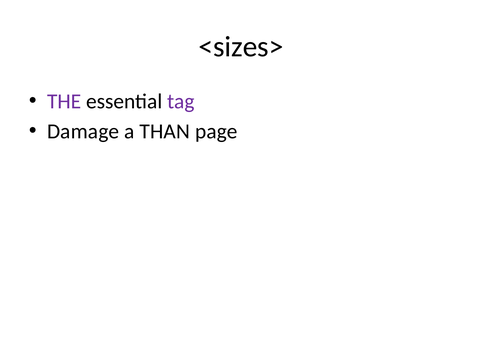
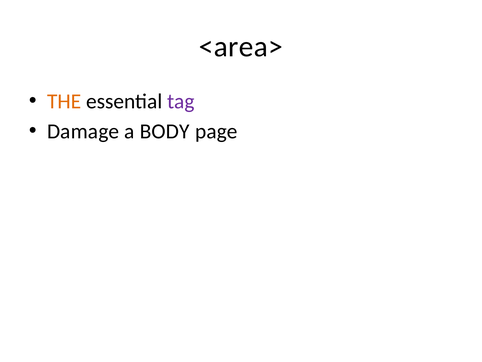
<sizes>: <sizes> -> <area> (241, 47)
THE colour: purple -> orange (64, 101)
THAN: THAN -> BODY (165, 131)
